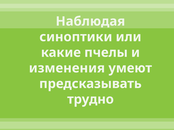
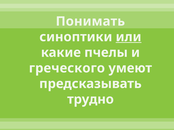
Наблюдая: Наблюдая -> Понимать (90, 21)
или underline: none -> present (129, 37)
изменения: изменения -> греческого (67, 68)
